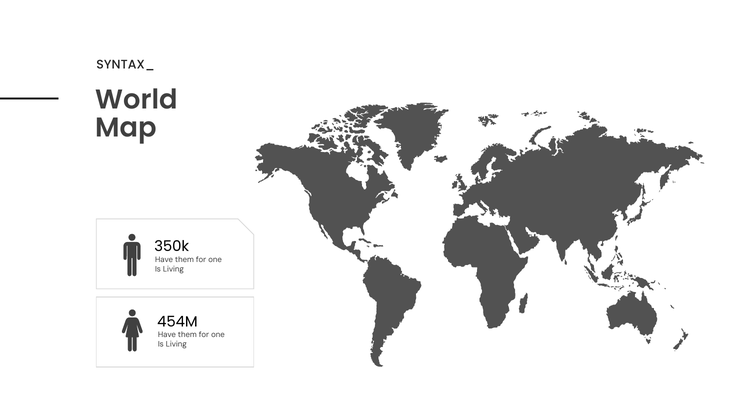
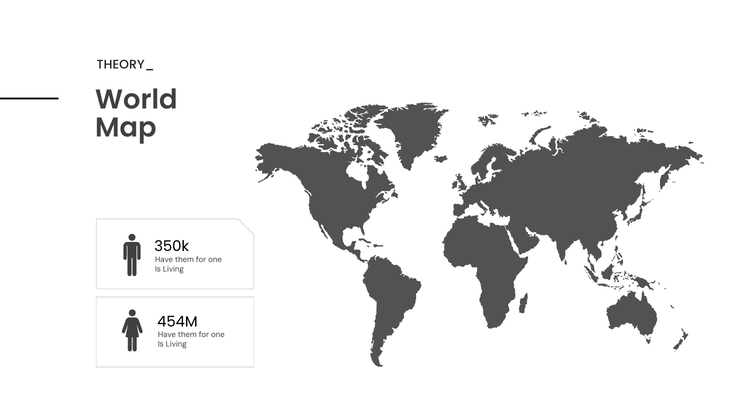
SYNTAX_: SYNTAX_ -> THEORY_ (126, 65)
